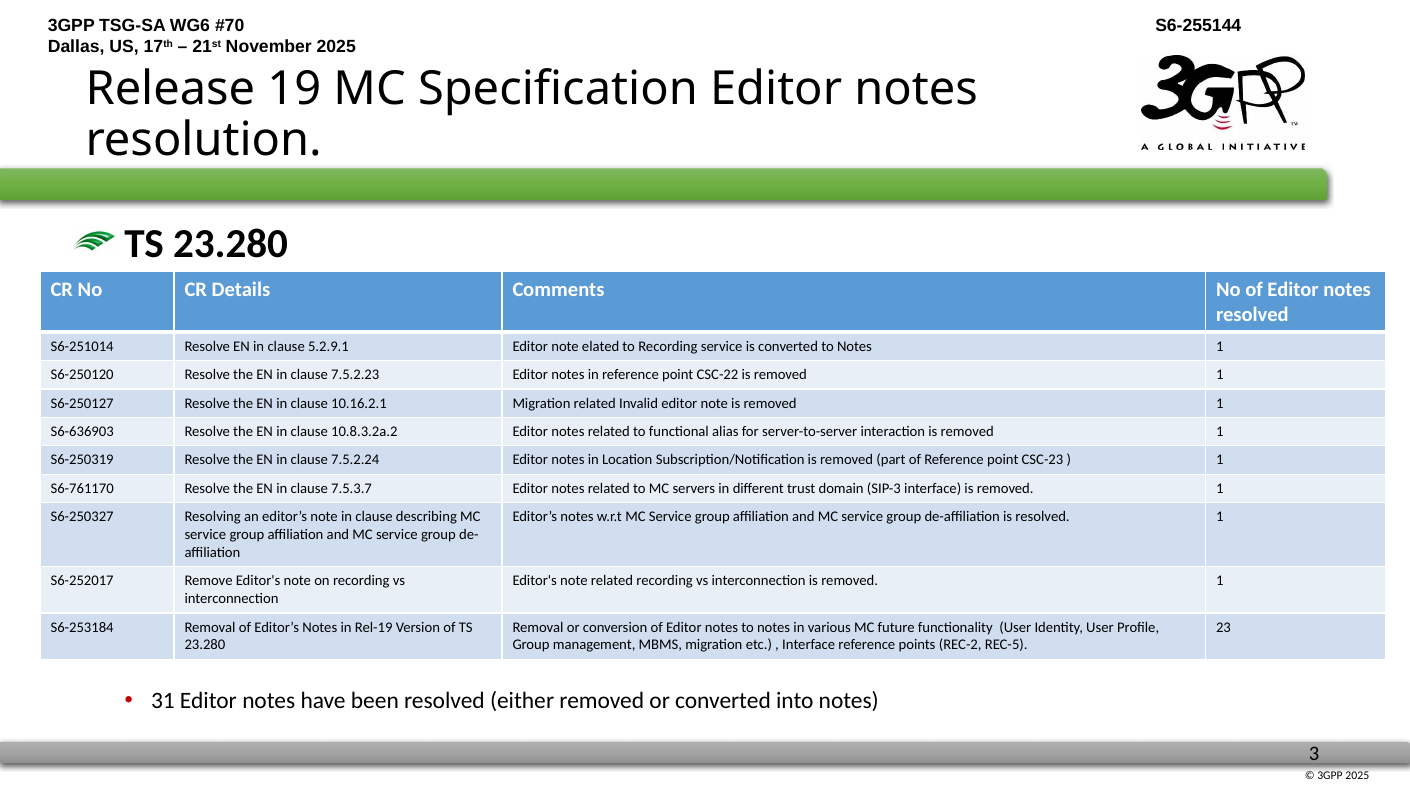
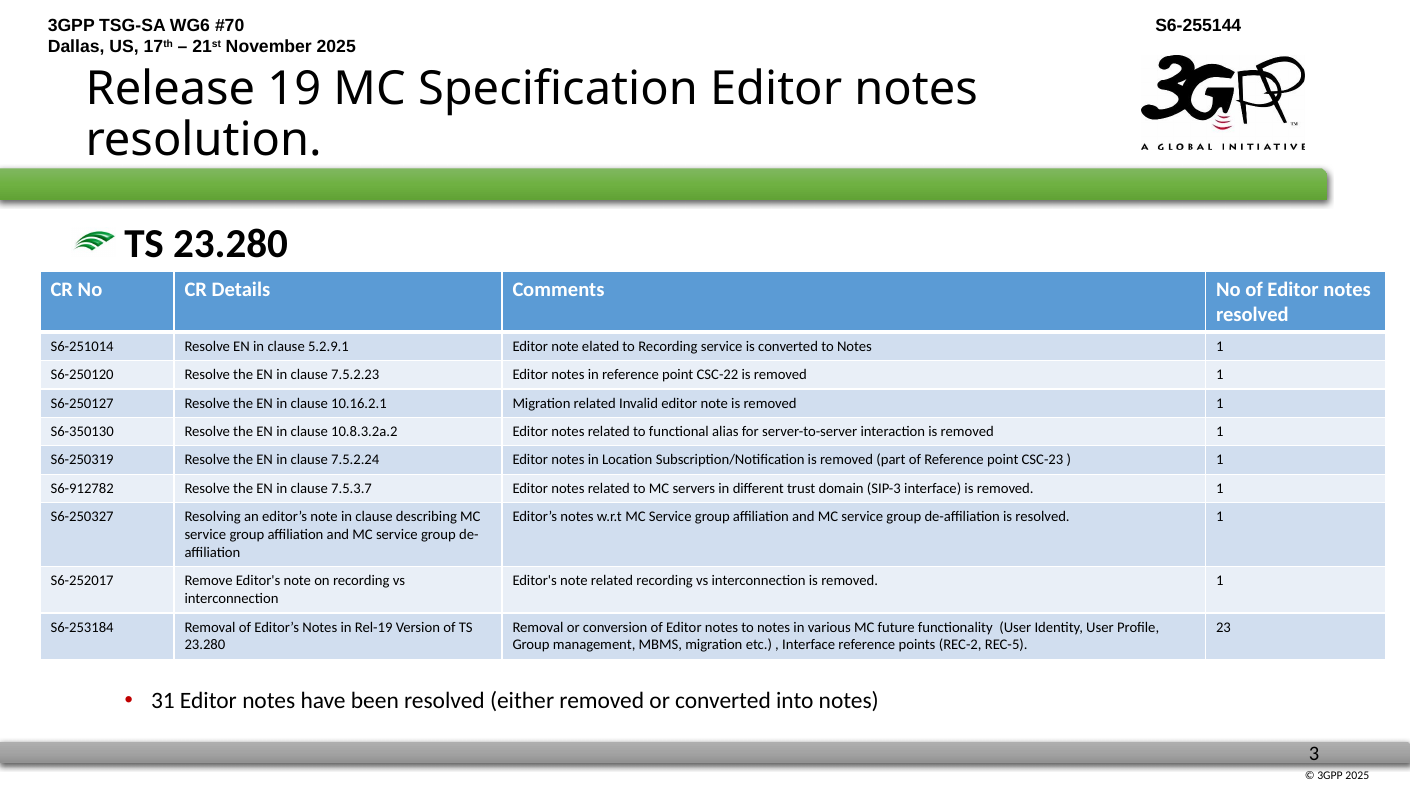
S6-636903: S6-636903 -> S6-350130 (82, 432)
S6-761170: S6-761170 -> S6-912782 (82, 489)
